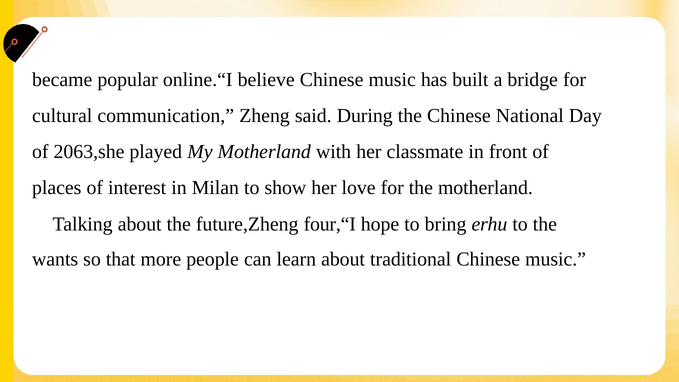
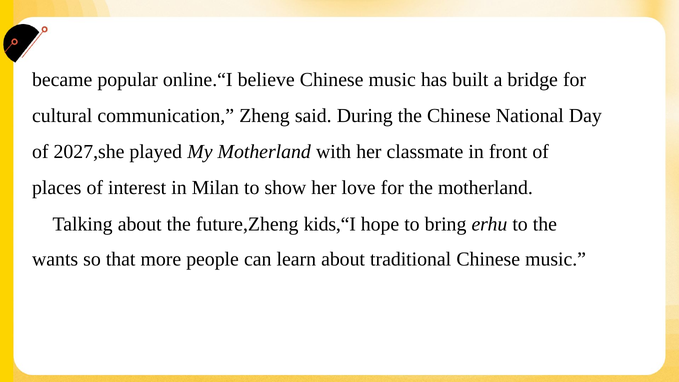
2063,she: 2063,she -> 2027,she (89, 152)
four,“I: four,“I -> kids,“I (330, 224)
